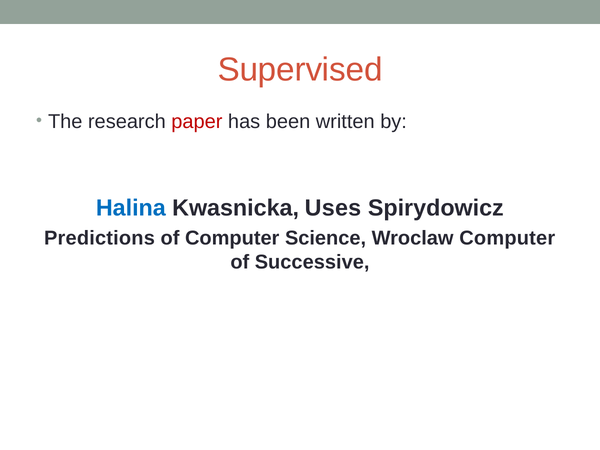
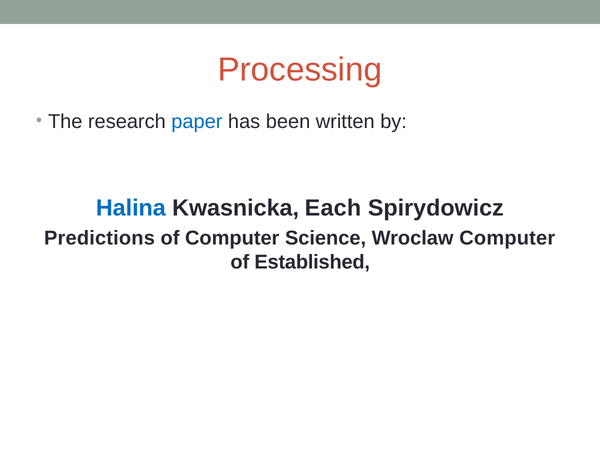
Supervised: Supervised -> Processing (300, 70)
paper colour: red -> blue (197, 121)
Uses: Uses -> Each (333, 208)
Successive: Successive -> Established (312, 262)
